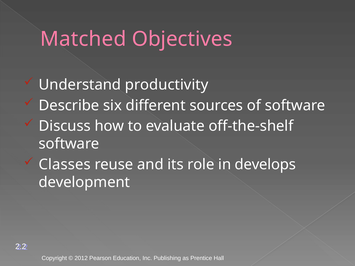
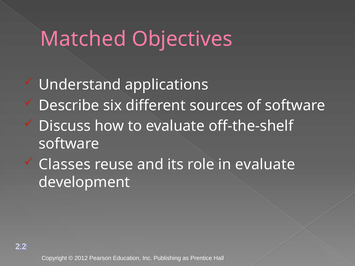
productivity: productivity -> applications (167, 85)
in develops: develops -> evaluate (265, 165)
